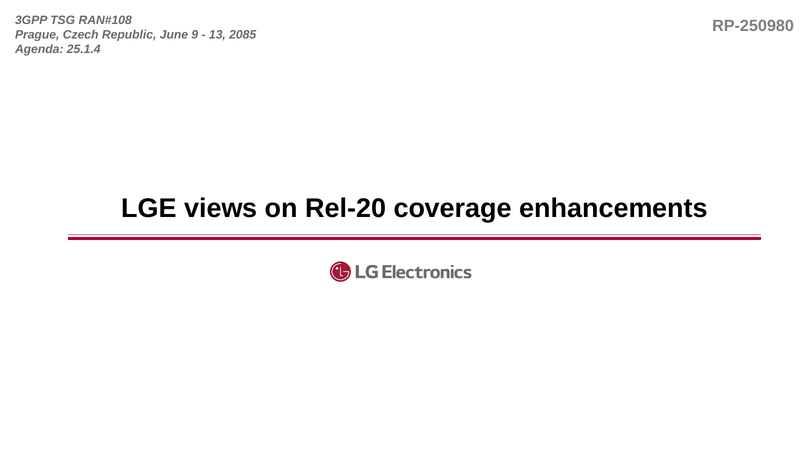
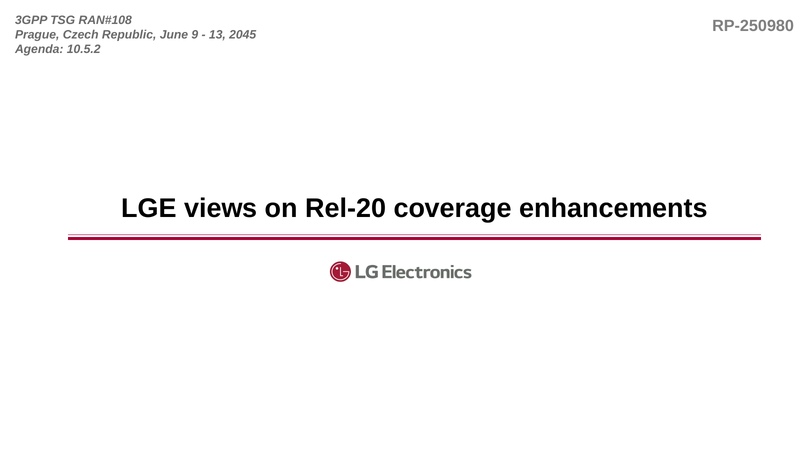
2085: 2085 -> 2045 (243, 35)
25.1.4: 25.1.4 -> 10.5.2 (84, 49)
